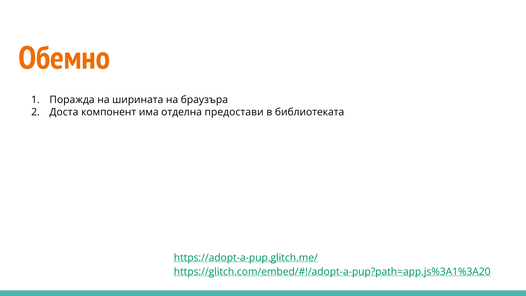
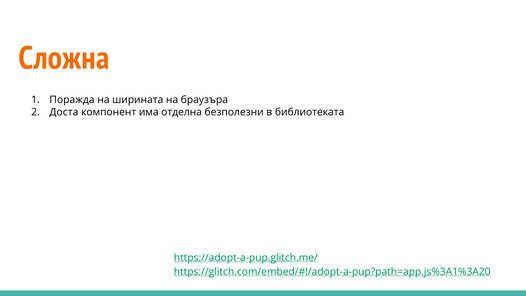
Обемно: Обемно -> Сложна (64, 58)
предостави: предостави -> безполезни (234, 112)
